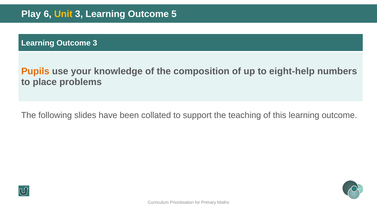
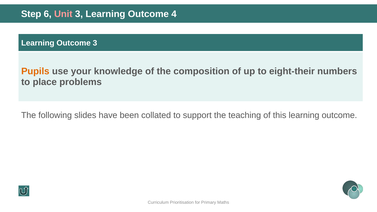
Play: Play -> Step (31, 14)
Unit colour: yellow -> pink (63, 14)
5: 5 -> 4 (174, 14)
eight-help: eight-help -> eight-their (292, 71)
